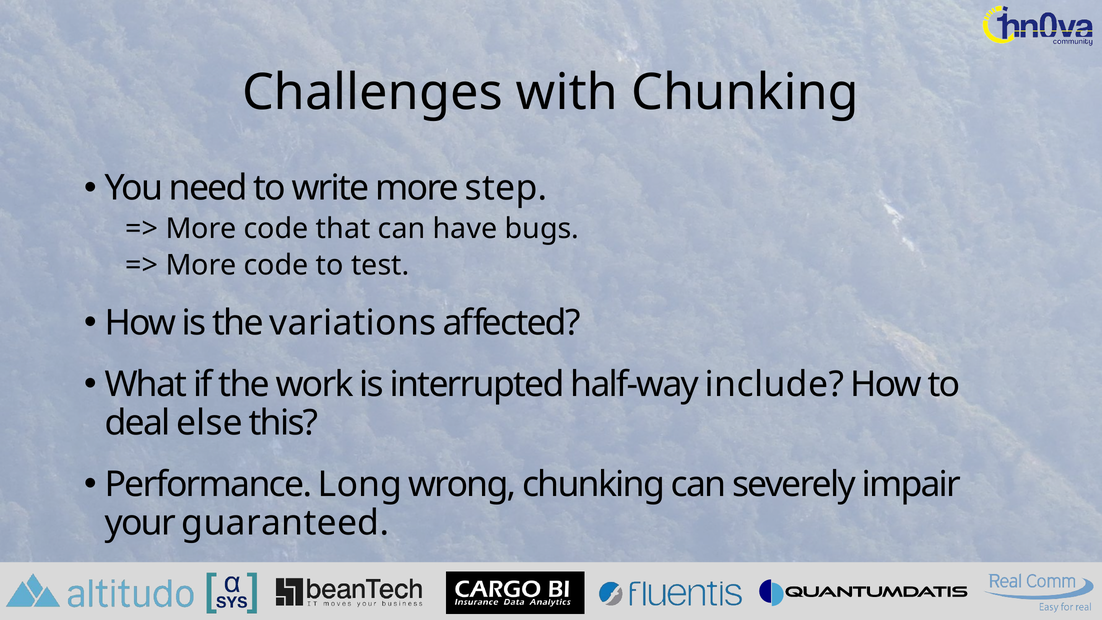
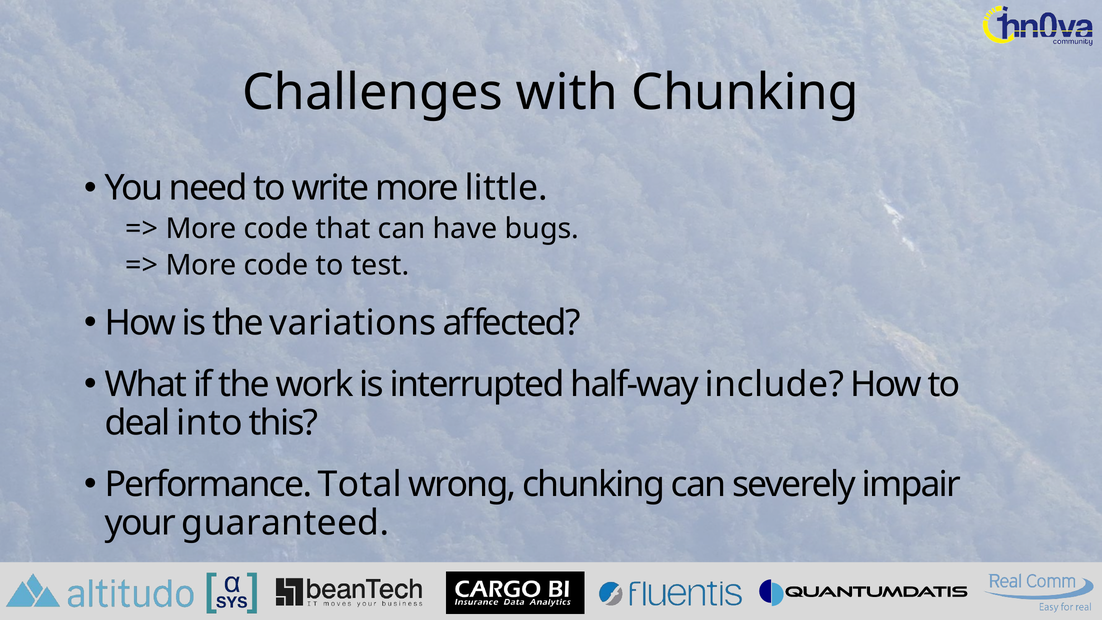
step: step -> little (506, 188)
else: else -> into (209, 423)
Long: Long -> Total (360, 484)
